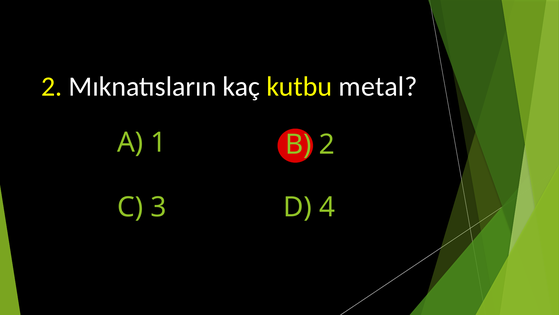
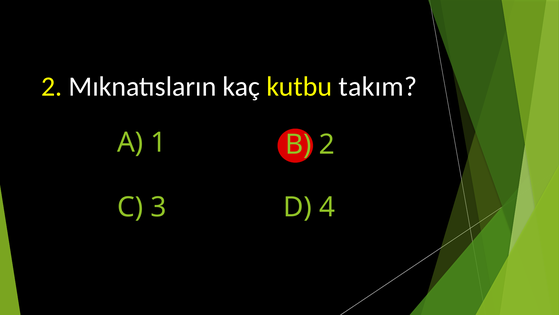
metal: metal -> takım (378, 86)
